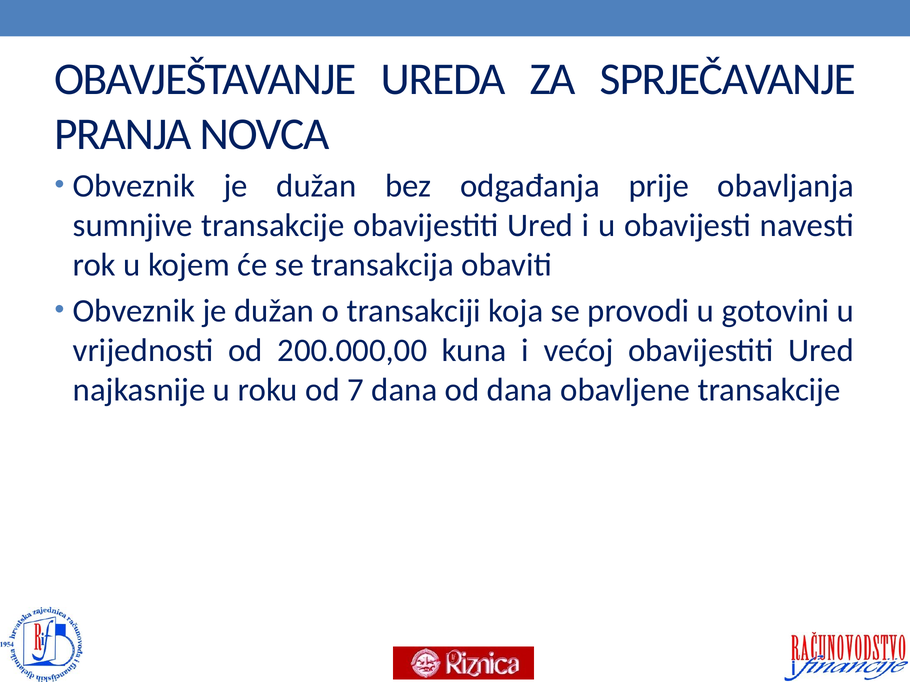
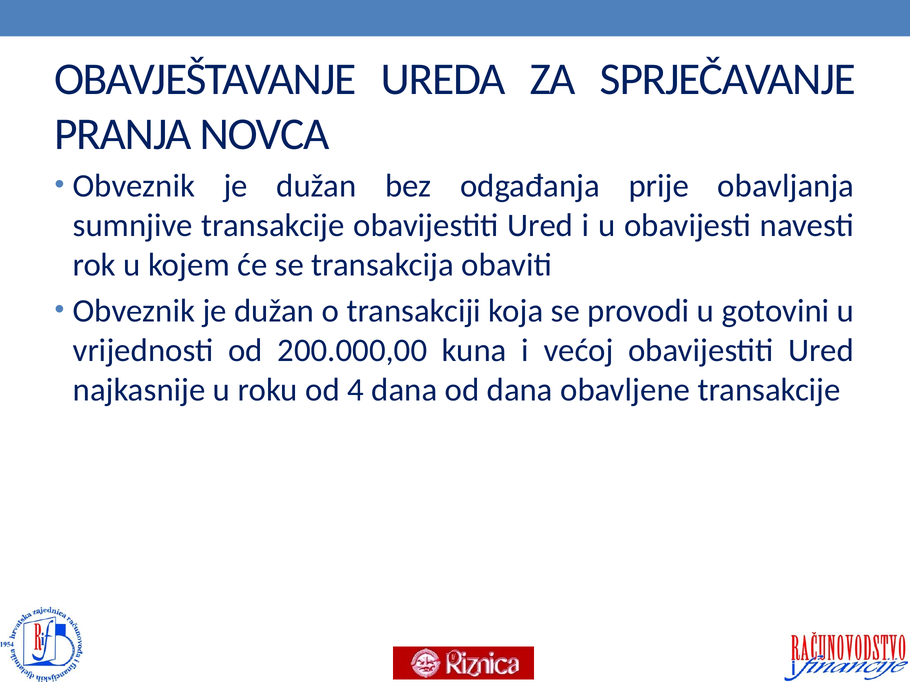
7: 7 -> 4 (356, 390)
